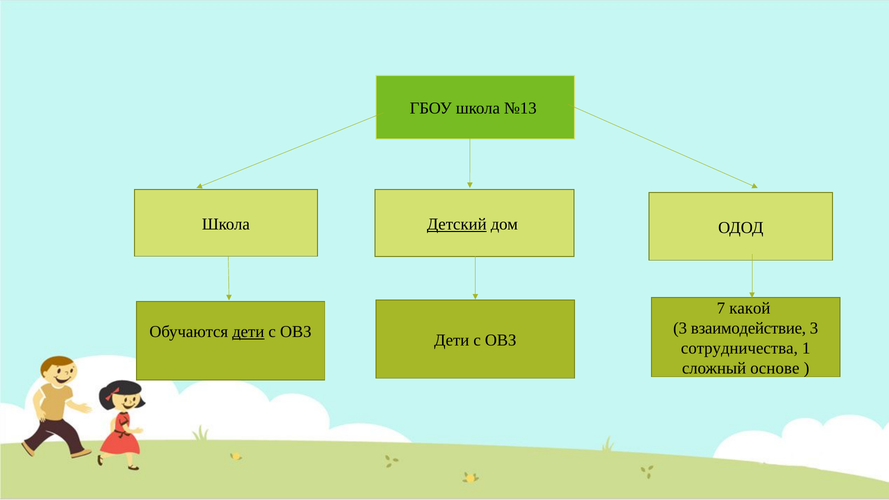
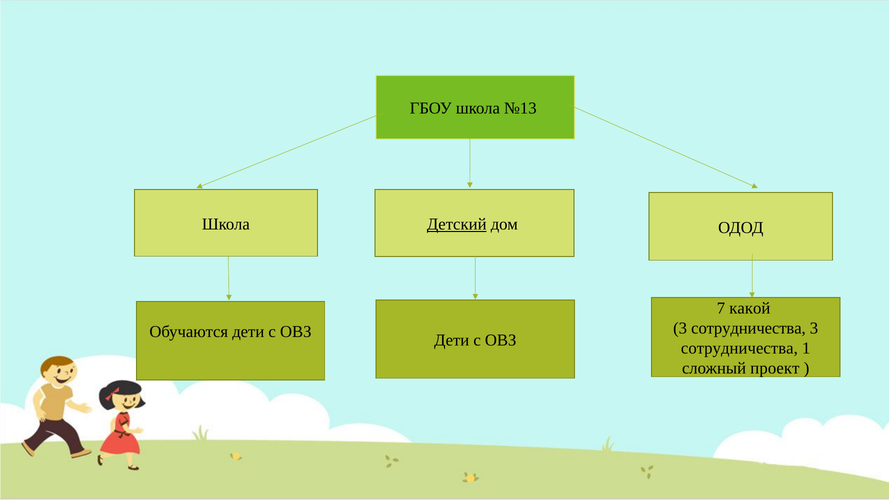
взаимодействие: взаимодействие -> сотрудничества (748, 328)
дети underline: present -> none (248, 332)
основе: основе -> проект (775, 368)
